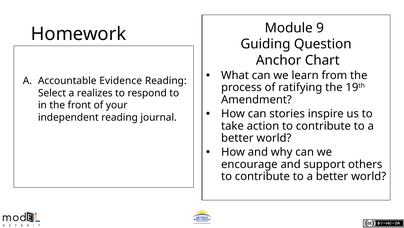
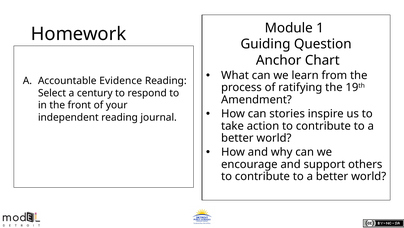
9: 9 -> 1 (320, 28)
realizes: realizes -> century (95, 93)
